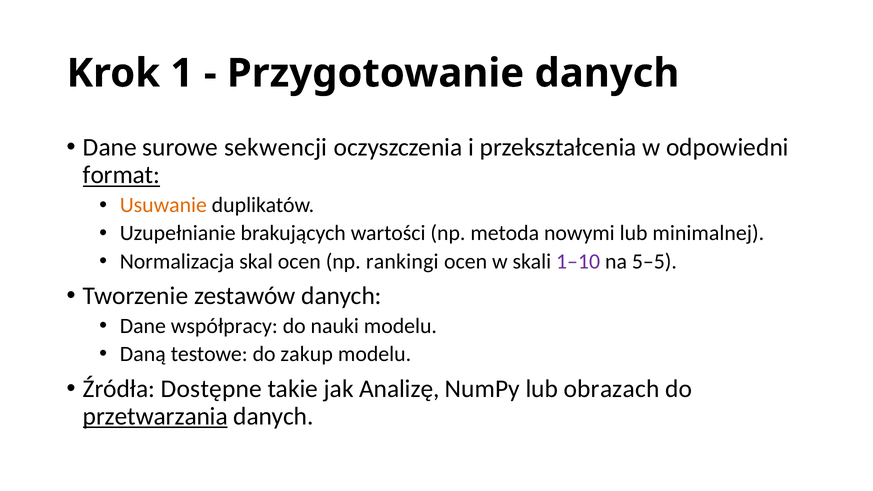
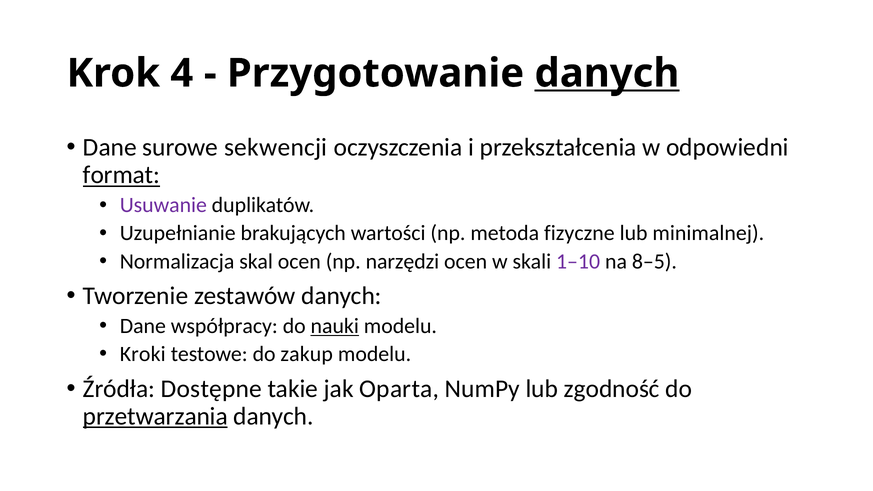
1: 1 -> 4 (182, 73)
danych underline: none -> present (607, 73)
Usuwanie colour: orange -> purple (163, 205)
nowymi: nowymi -> fizyczne (579, 233)
rankingi: rankingi -> narzędzi (402, 261)
5–5: 5–5 -> 8–5 (654, 261)
nauki underline: none -> present (335, 326)
Daną: Daną -> Kroki (143, 354)
Analizę: Analizę -> Oparta (399, 389)
obrazach: obrazach -> zgodność (612, 389)
